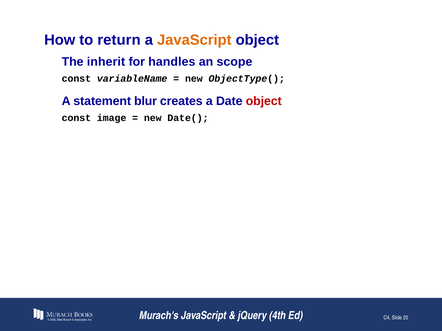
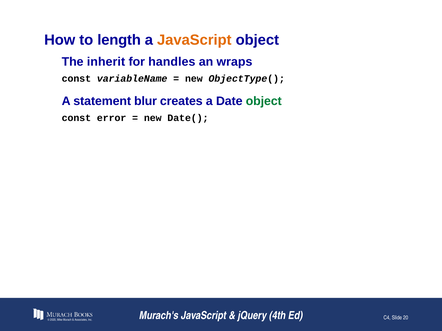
return: return -> length (119, 40)
scope: scope -> wraps (234, 62)
object colour: red -> green (264, 101)
image: image -> error (112, 118)
